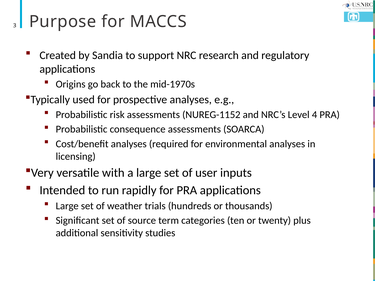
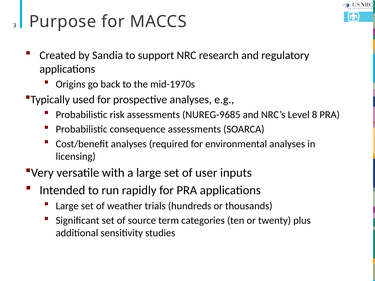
NUREG-1152: NUREG-1152 -> NUREG-9685 (211, 115)
4: 4 -> 8 (315, 115)
